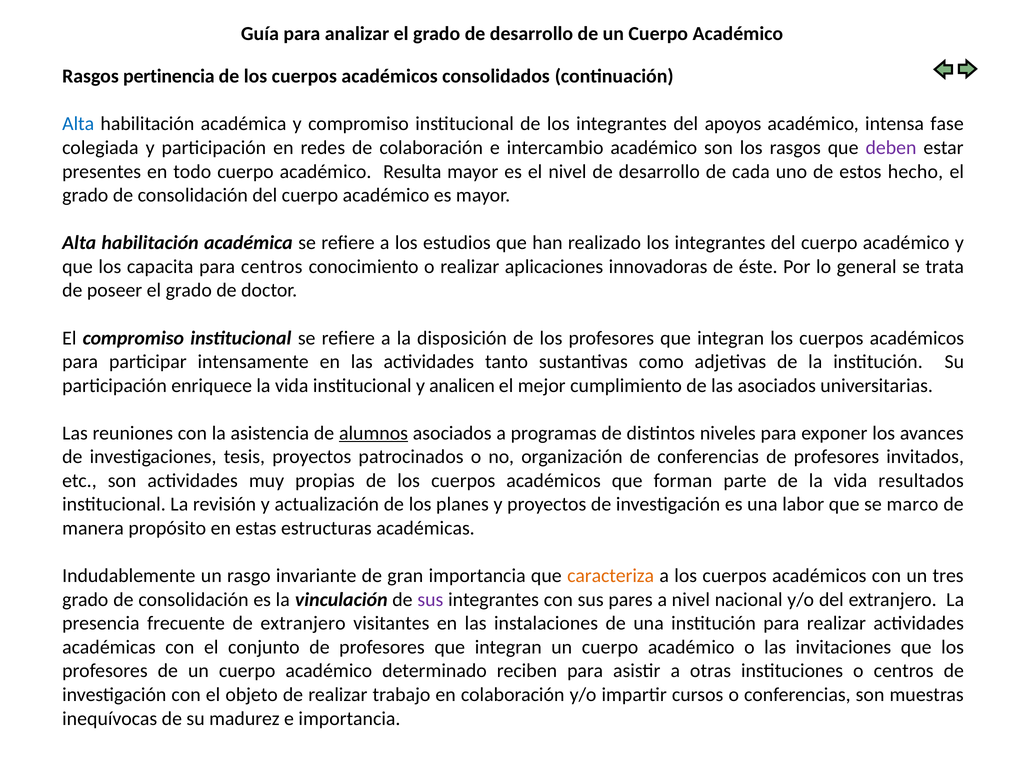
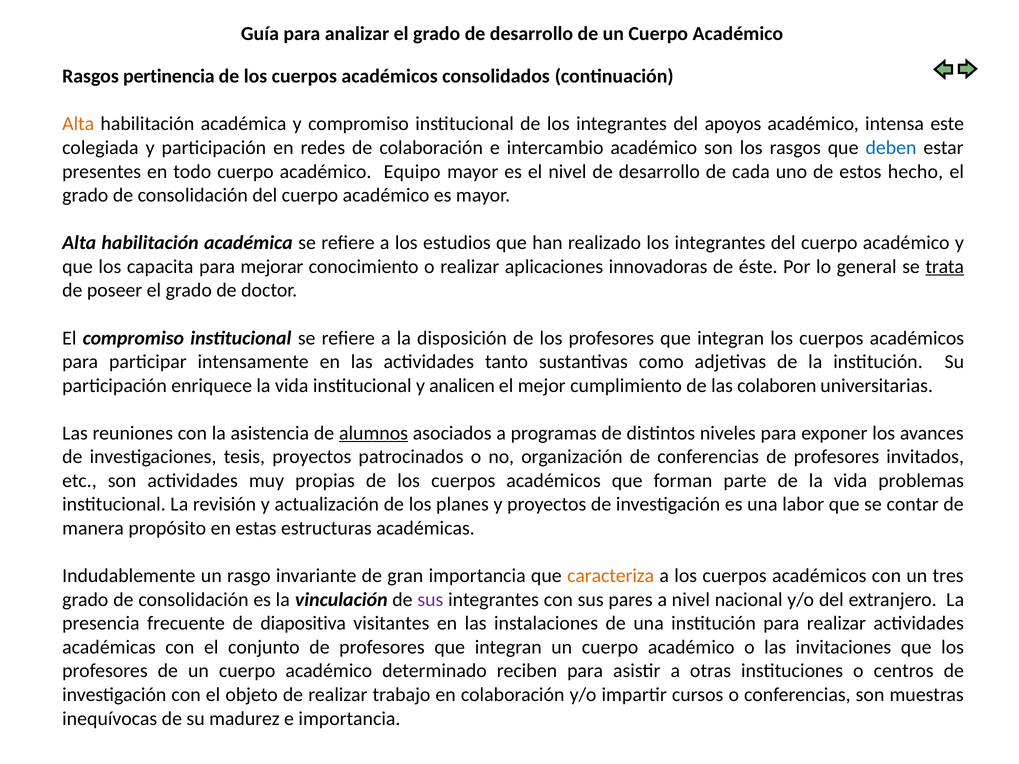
Alta colour: blue -> orange (78, 124)
fase: fase -> este (947, 124)
deben colour: purple -> blue (891, 148)
Resulta: Resulta -> Equipo (412, 172)
para centros: centros -> mejorar (272, 267)
trata underline: none -> present (945, 267)
las asociados: asociados -> colaboren (777, 386)
resultados: resultados -> problemas (921, 481)
marco: marco -> contar (913, 505)
de extranjero: extranjero -> diapositiva (303, 624)
